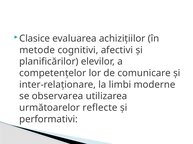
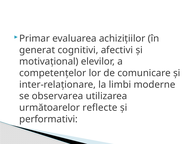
Clasice: Clasice -> Primar (35, 39)
metode: metode -> generat (37, 50)
planificărilor: planificărilor -> motivațional (49, 62)
